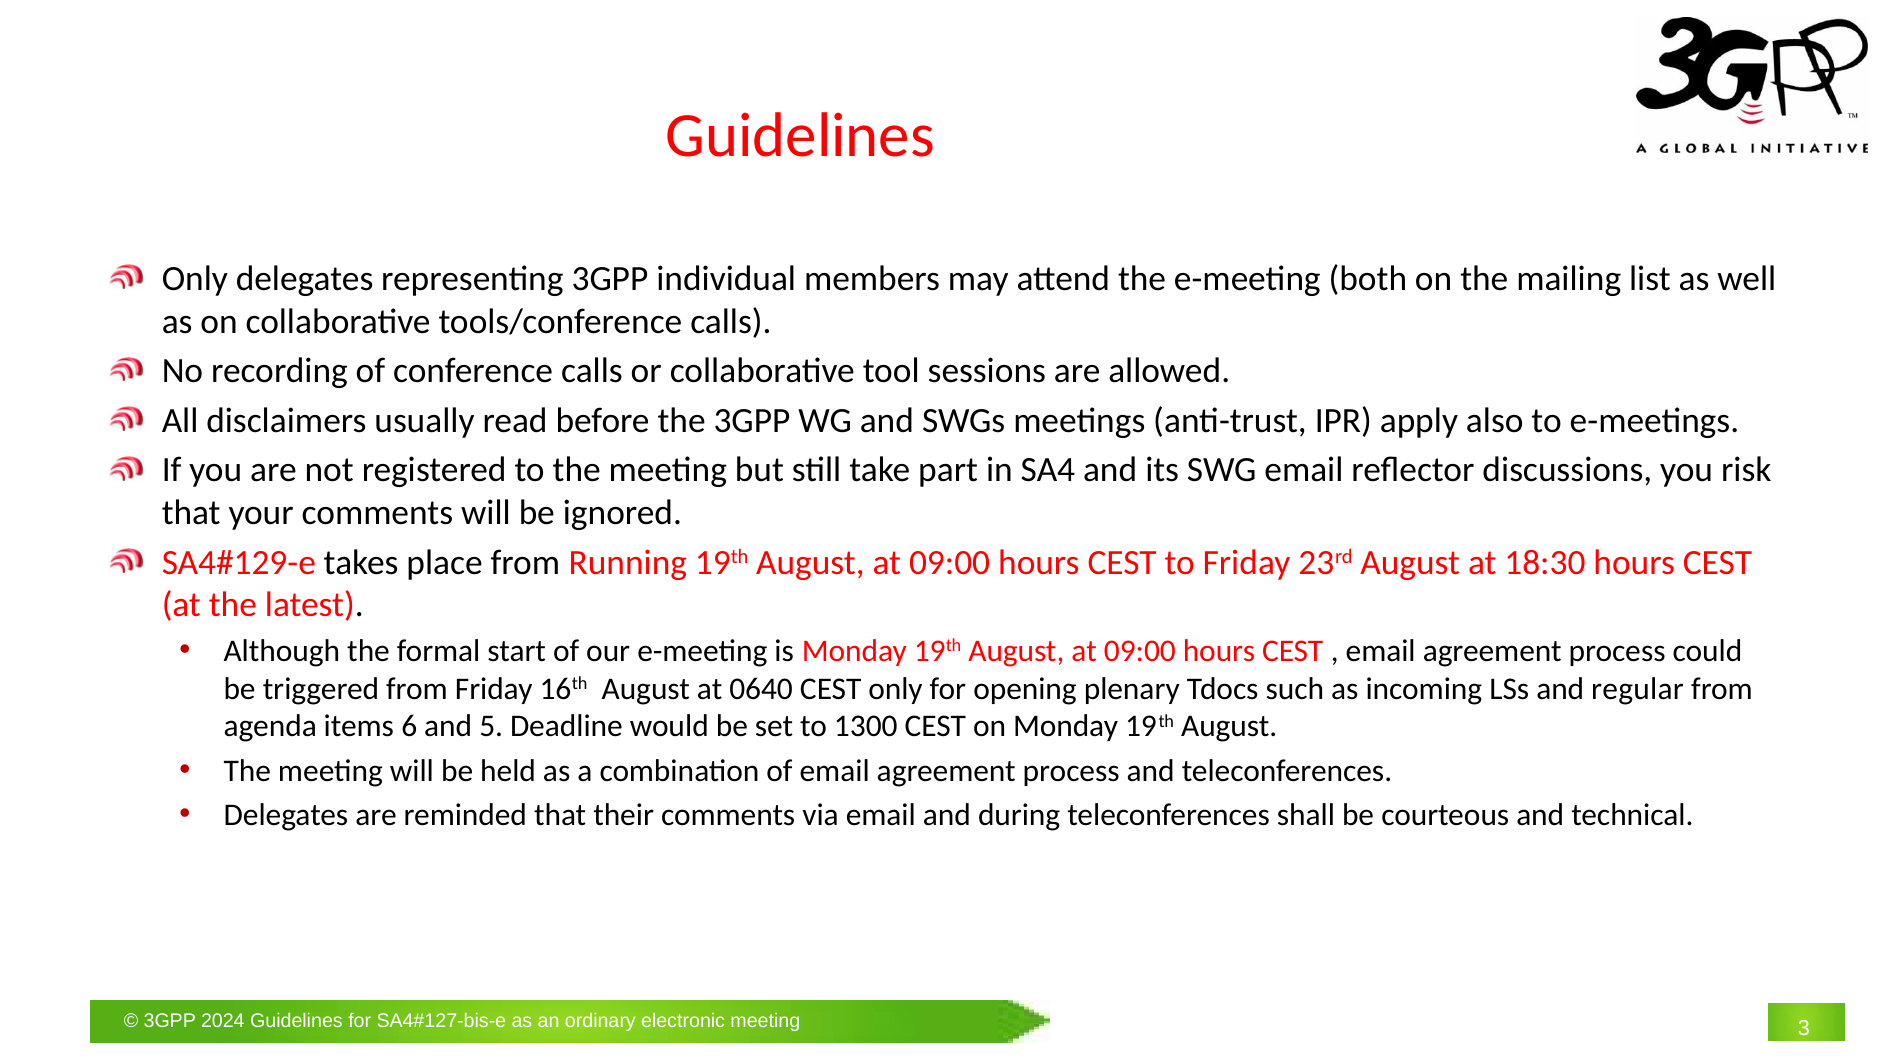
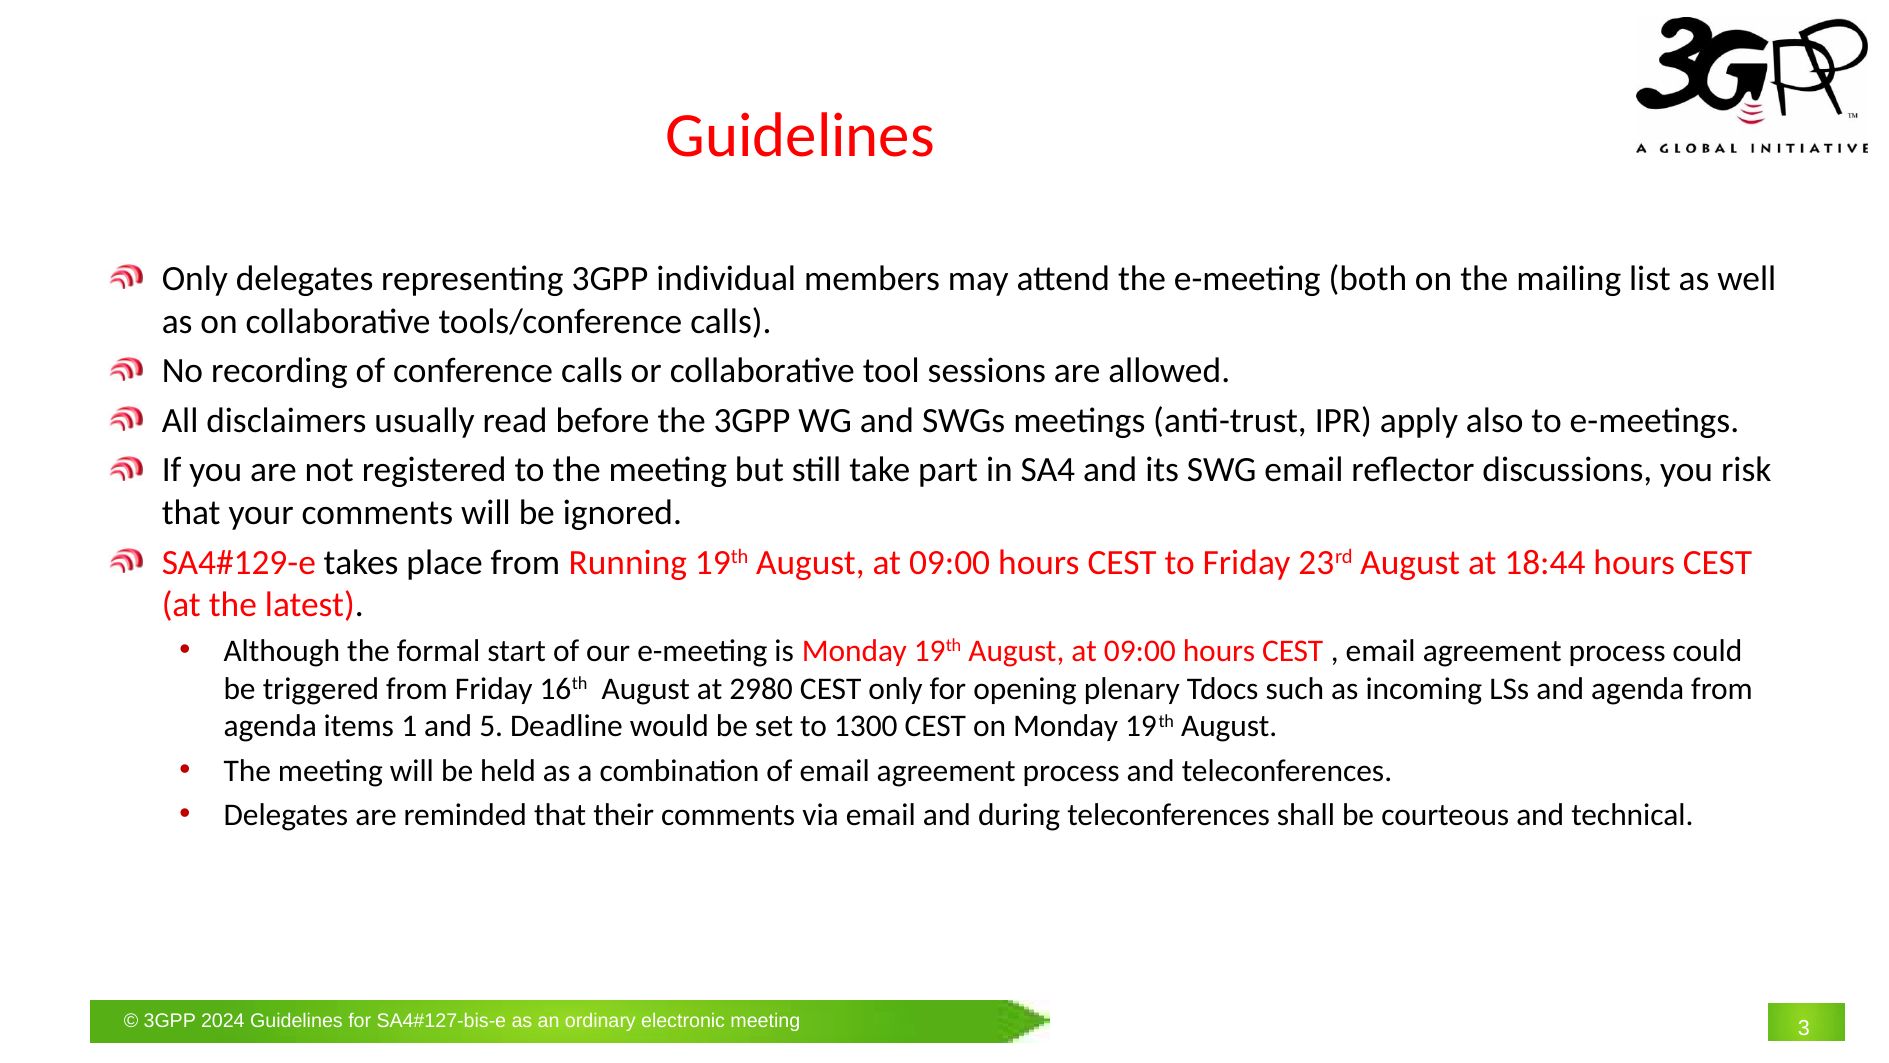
18:30: 18:30 -> 18:44 (1545, 562)
0640: 0640 -> 2980 (761, 689)
and regular: regular -> agenda (1638, 689)
6: 6 -> 1 (409, 726)
